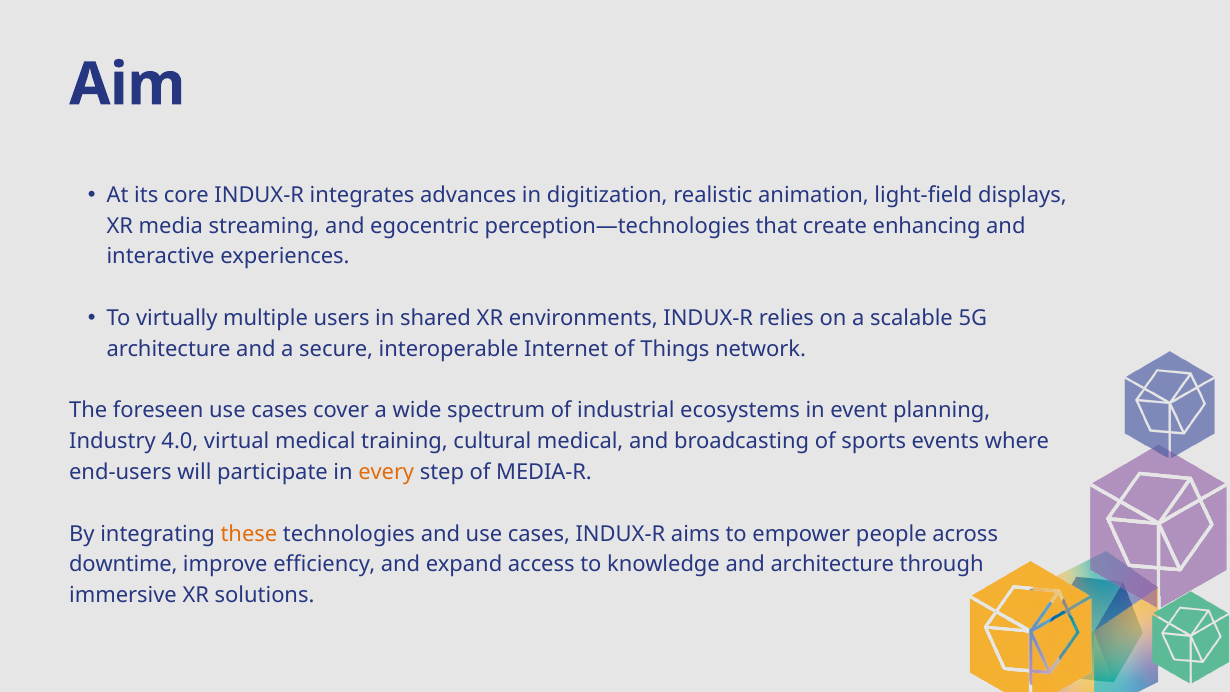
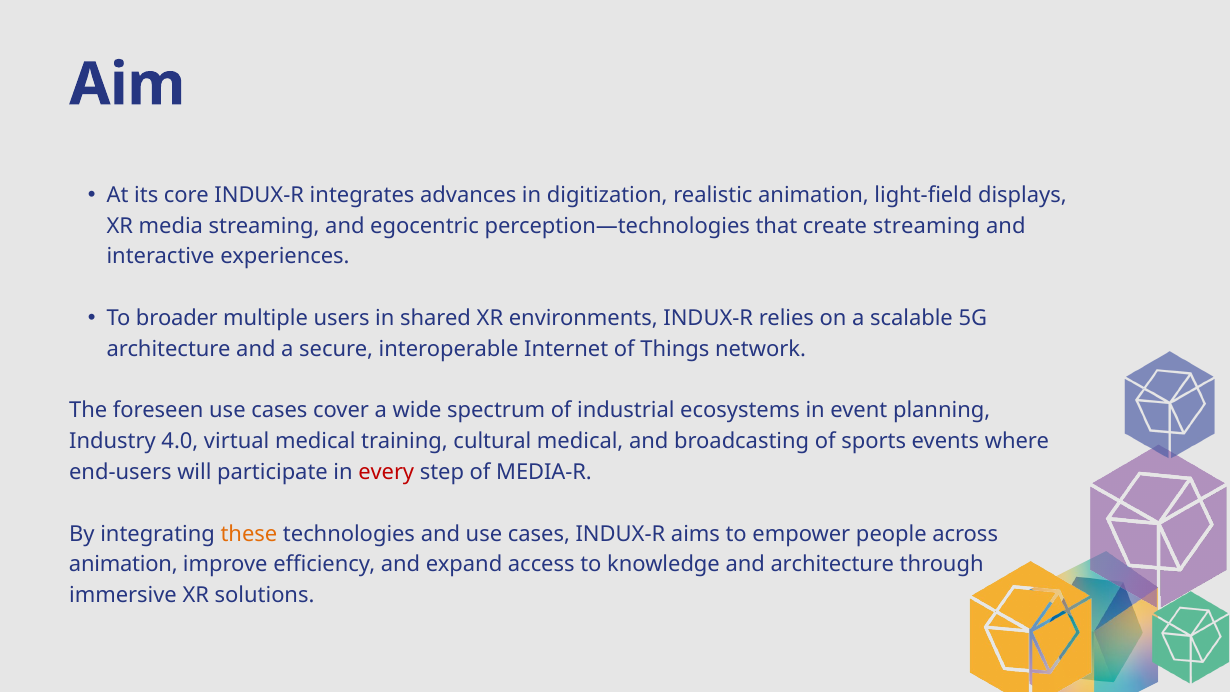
create enhancing: enhancing -> streaming (927, 226)
virtually: virtually -> broader (177, 318)
every colour: orange -> red (386, 472)
downtime: downtime -> animation (123, 565)
